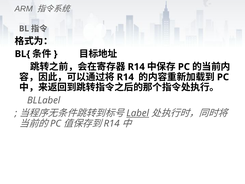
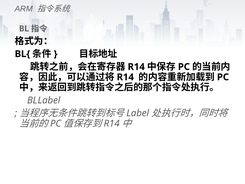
Label underline: present -> none (138, 113)
